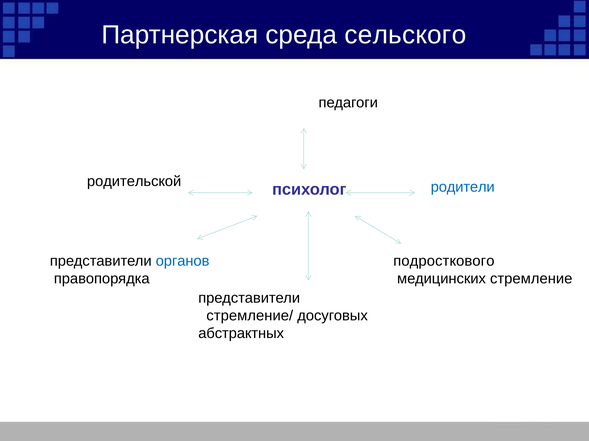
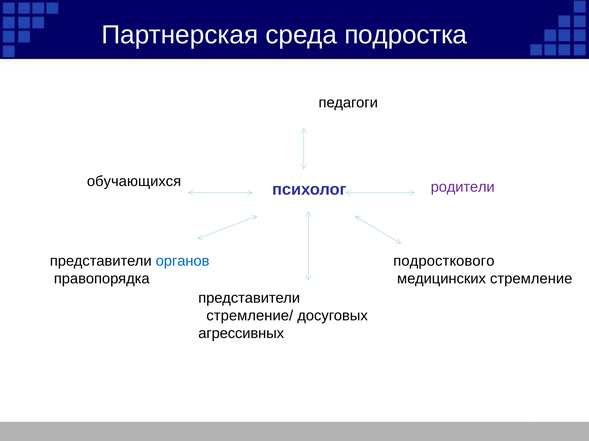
сельского: сельского -> подростка (406, 35)
родительской: родительской -> обучающихся (134, 182)
родители colour: blue -> purple (463, 187)
абстрактных: абстрактных -> агрессивных (241, 334)
